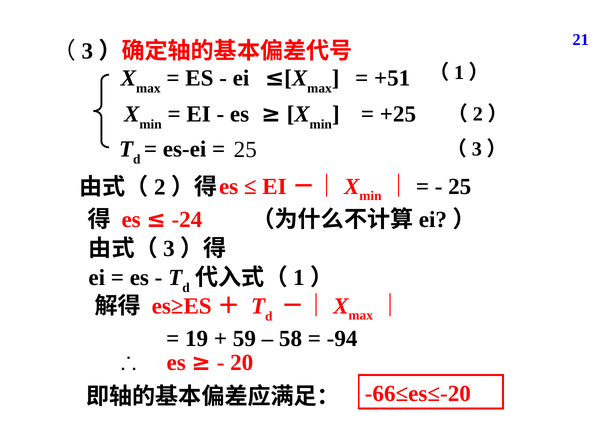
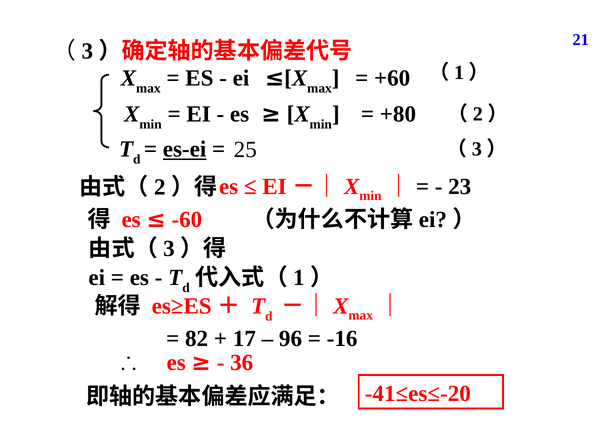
+51: +51 -> +60 (392, 78)
+25: +25 -> +80 (398, 114)
es-ei underline: none -> present (185, 149)
25: 25 -> 23 (460, 187)
-24: -24 -> -60 (187, 220)
19: 19 -> 82 (197, 339)
59: 59 -> 17 (244, 339)
58: 58 -> 96 (291, 339)
-94: -94 -> -16 (342, 339)
20: 20 -> 36 (242, 363)
-66≤es≤-20: -66≤es≤-20 -> -41≤es≤-20 (418, 394)
